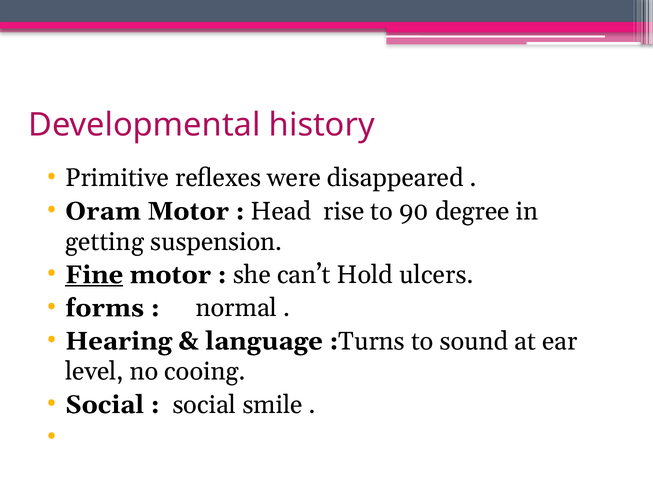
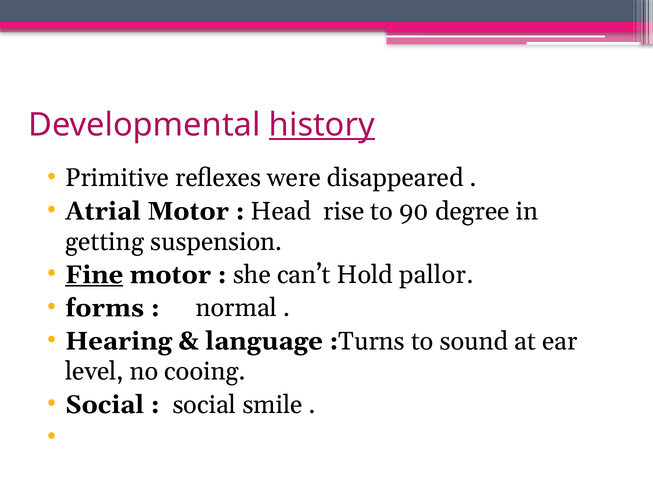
history underline: none -> present (322, 125)
Oram: Oram -> Atrial (103, 211)
ulcers: ulcers -> pallor (436, 275)
